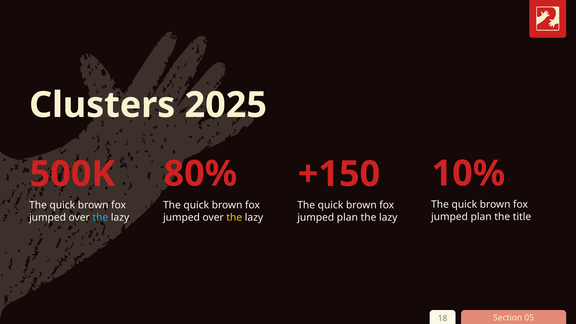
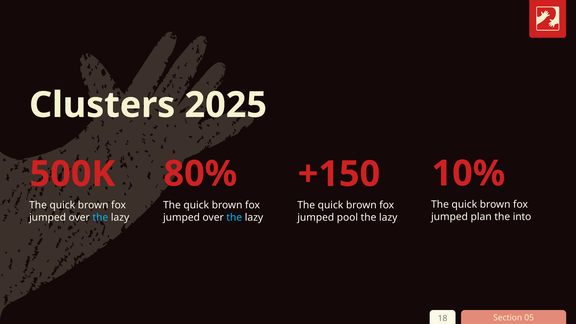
title: title -> into (522, 217)
the colour: yellow -> light blue (234, 217)
plan: plan -> pool (347, 217)
